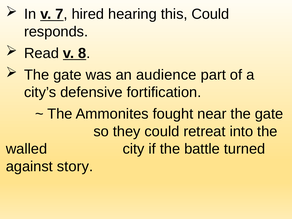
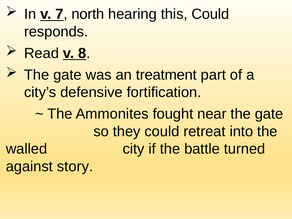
hired: hired -> north (88, 14)
audience: audience -> treatment (166, 75)
